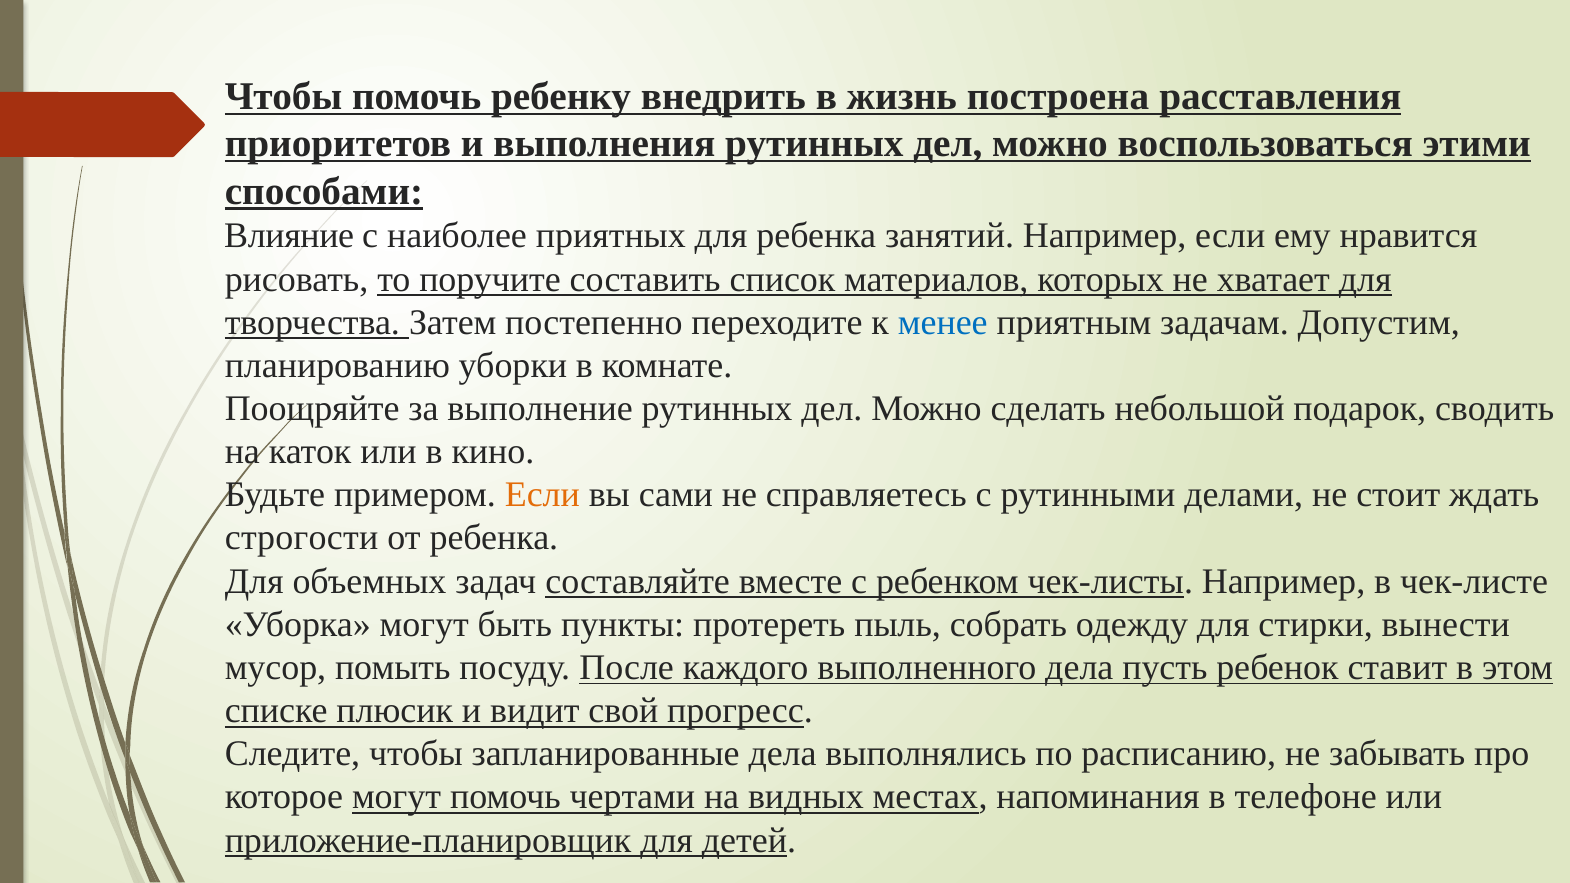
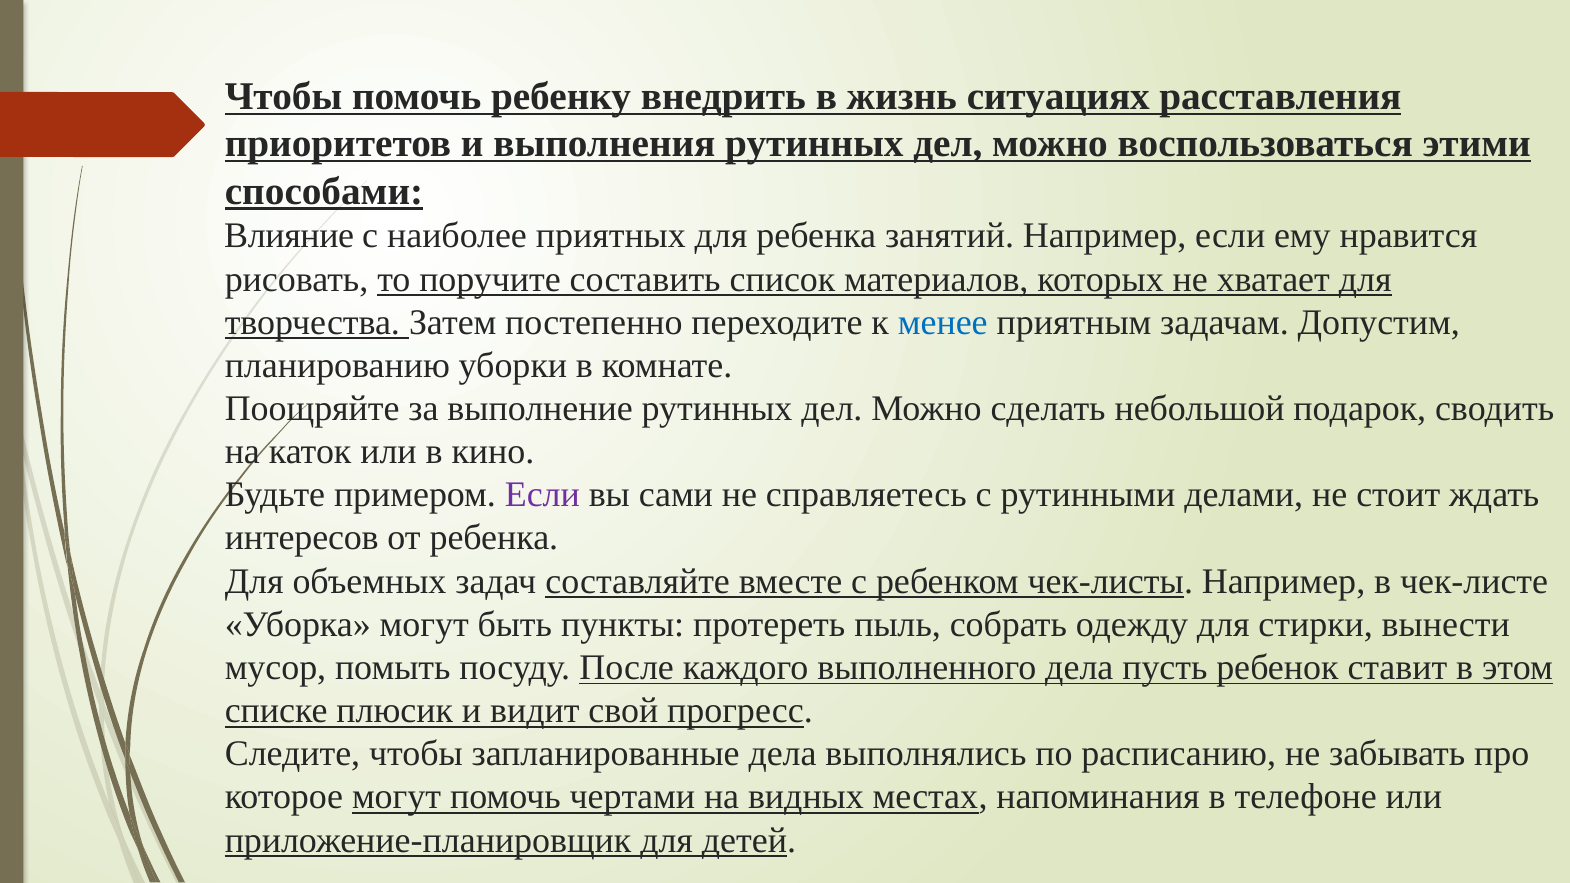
построена: построена -> ситуациях (1058, 97)
Если colour: orange -> purple (542, 495)
строгости: строгости -> интересов (302, 538)
